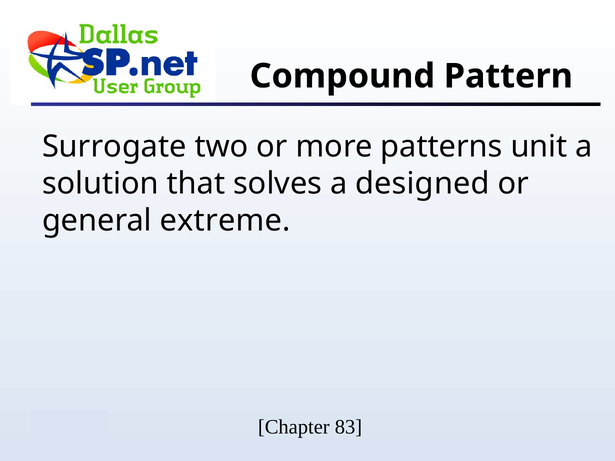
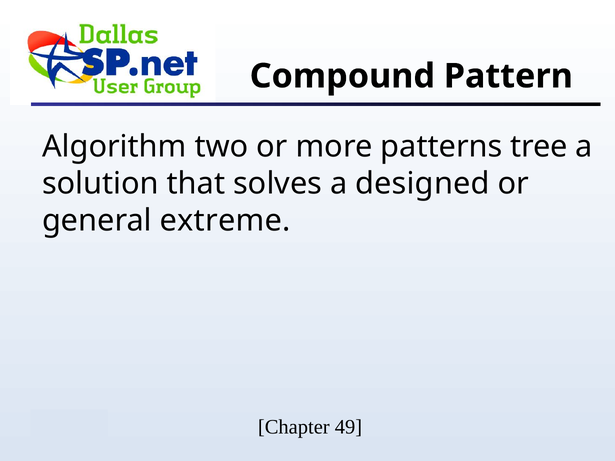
Surrogate: Surrogate -> Algorithm (114, 147)
unit: unit -> tree (539, 147)
83: 83 -> 49 (348, 427)
